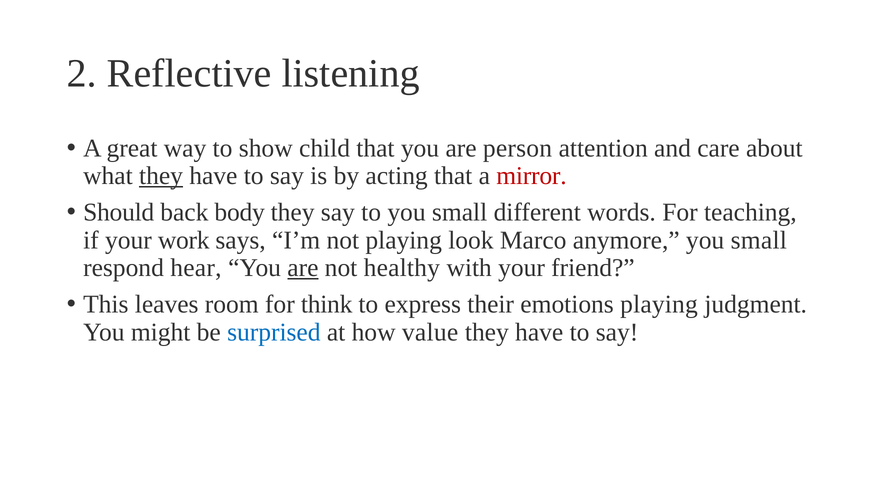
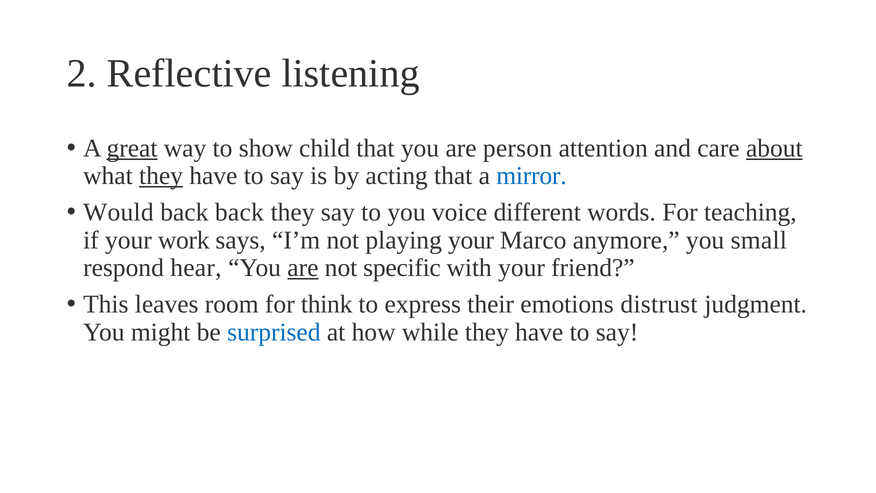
great underline: none -> present (132, 148)
about underline: none -> present (774, 148)
mirror colour: red -> blue (531, 176)
Should: Should -> Would (118, 212)
back body: body -> back (239, 212)
to you small: small -> voice (460, 212)
playing look: look -> your (471, 240)
healthy: healthy -> specific (402, 268)
emotions playing: playing -> distrust (659, 304)
value: value -> while (430, 332)
